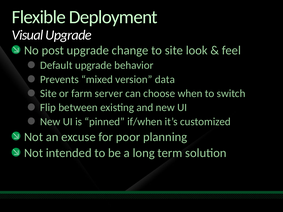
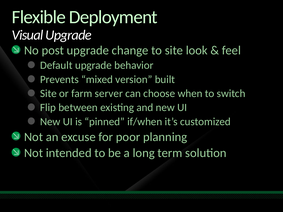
data: data -> built (165, 80)
